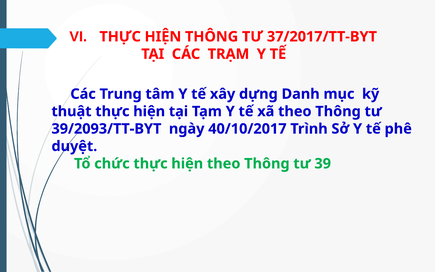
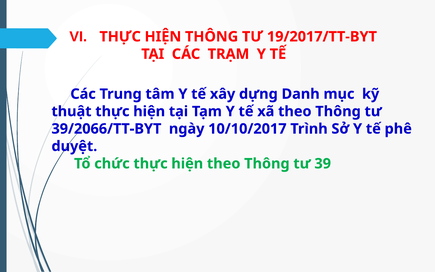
37/2017/TT-BYT: 37/2017/TT-BYT -> 19/2017/TT-BYT (322, 37)
39/2093/TT-BYT: 39/2093/TT-BYT -> 39/2066/TT-BYT (106, 129)
40/10/2017: 40/10/2017 -> 10/10/2017 (247, 129)
